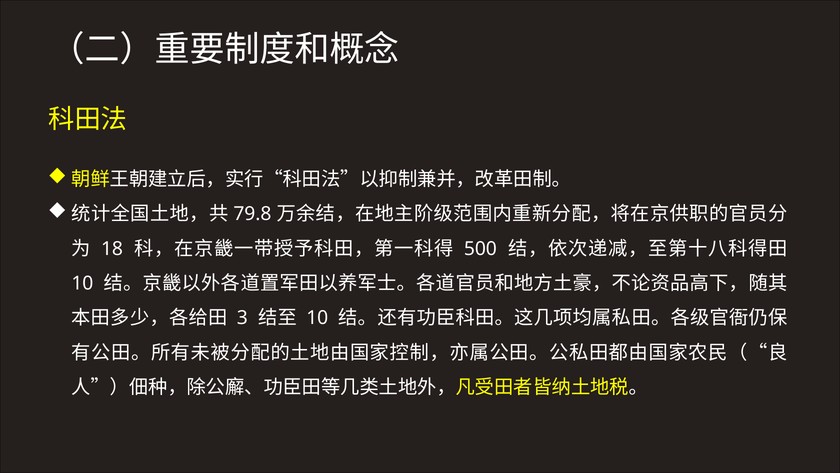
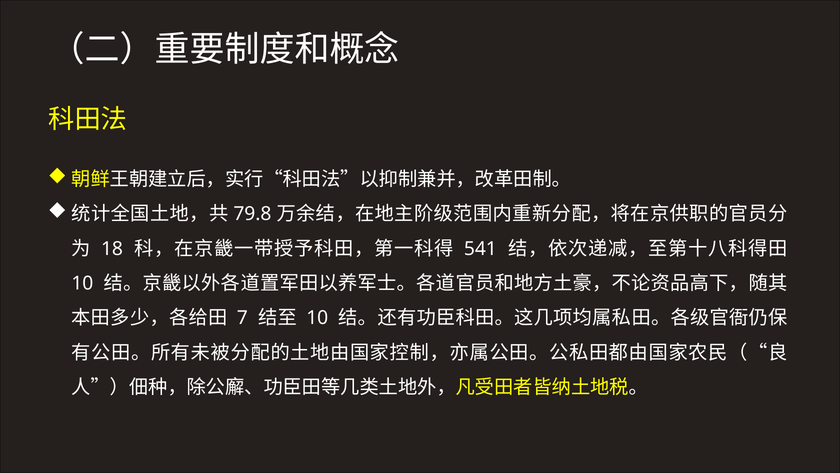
500: 500 -> 541 (480, 248)
3: 3 -> 7 (242, 318)
